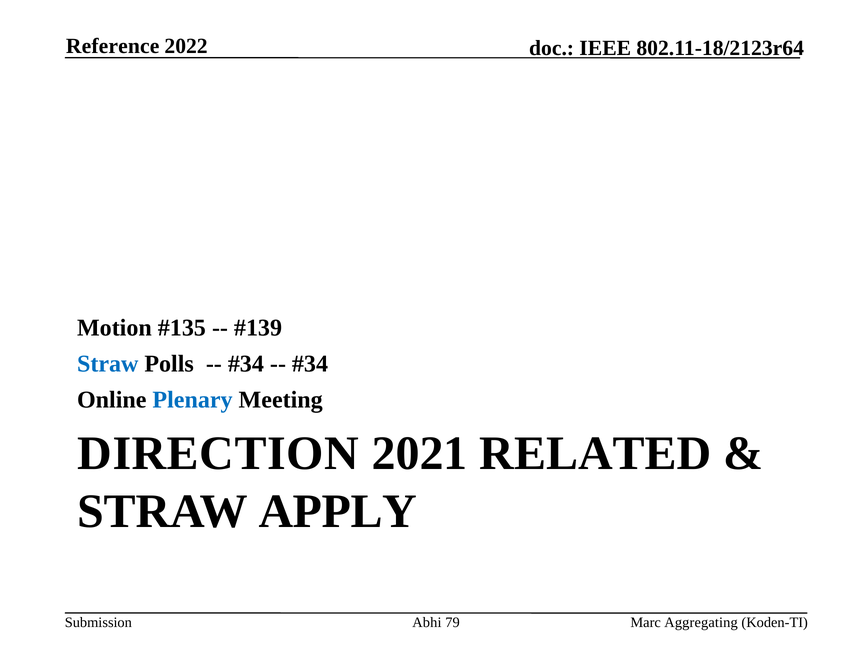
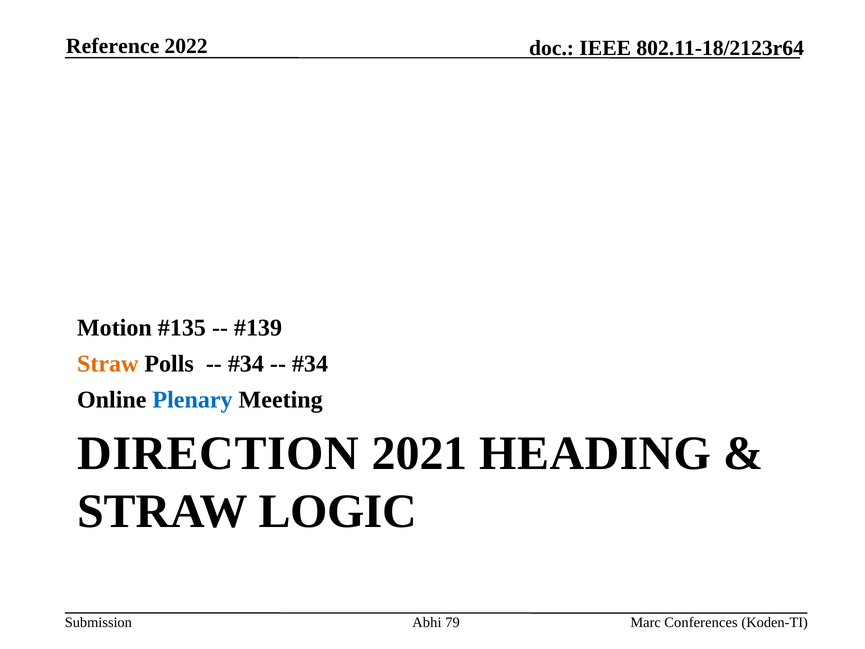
Straw colour: blue -> orange (108, 364)
RELATED: RELATED -> HEADING (595, 453)
APPLY: APPLY -> LOGIC (338, 511)
Aggregating: Aggregating -> Conferences (701, 622)
